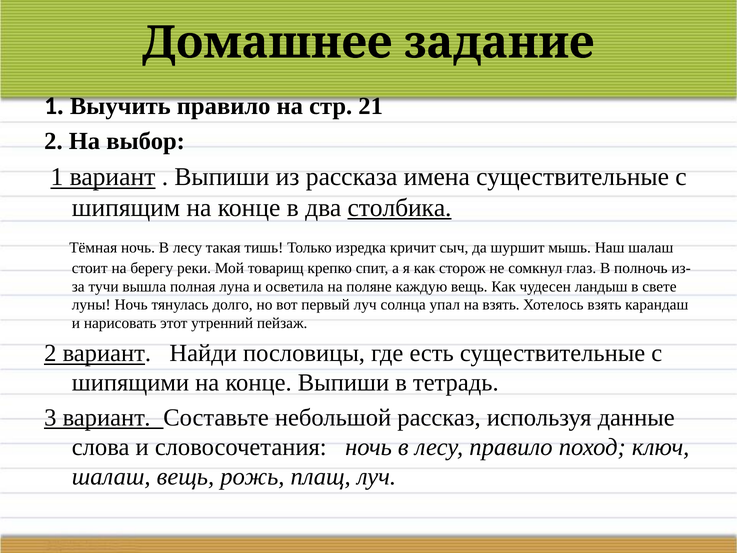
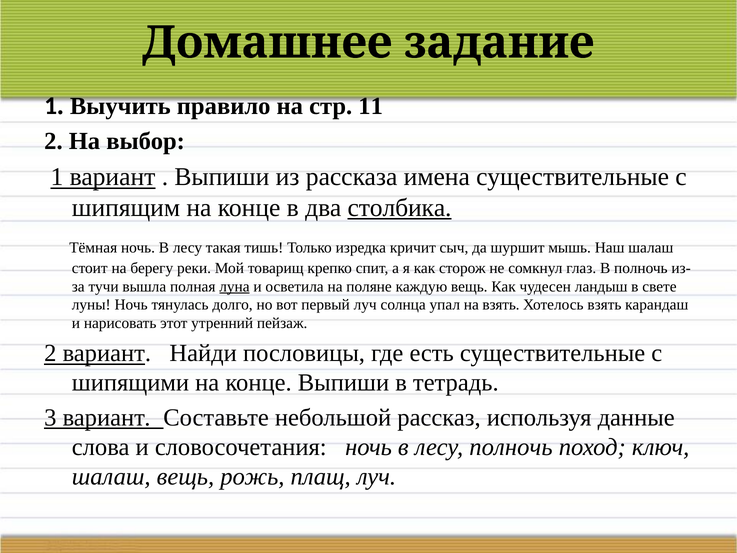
21: 21 -> 11 (371, 106)
луна underline: none -> present (234, 286)
лесу правило: правило -> полночь (511, 447)
